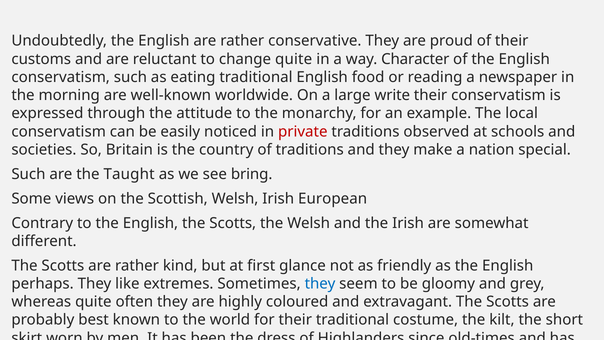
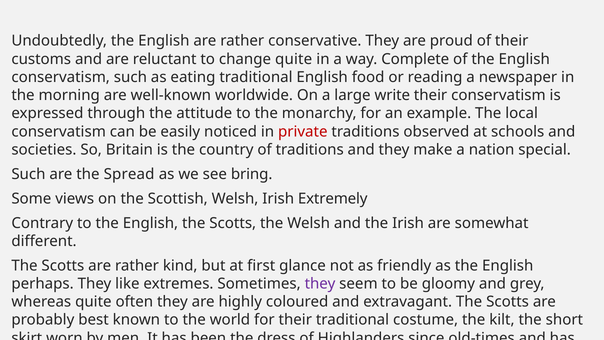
Character: Character -> Complete (415, 59)
Taught: Taught -> Spread (129, 174)
European: European -> Extremely (333, 198)
they colour: blue -> purple (320, 284)
